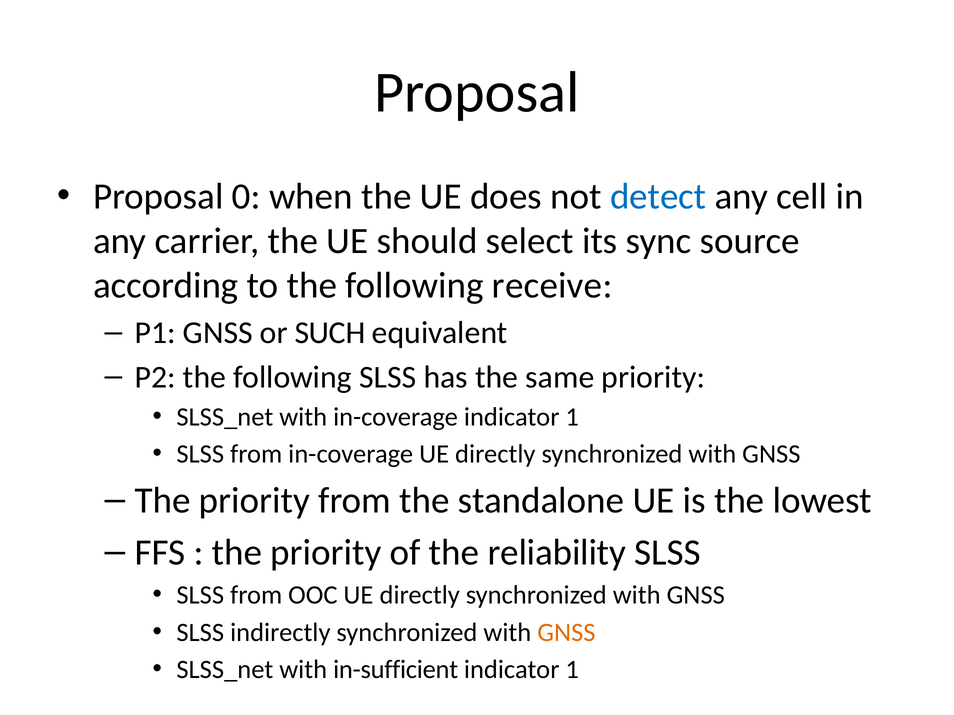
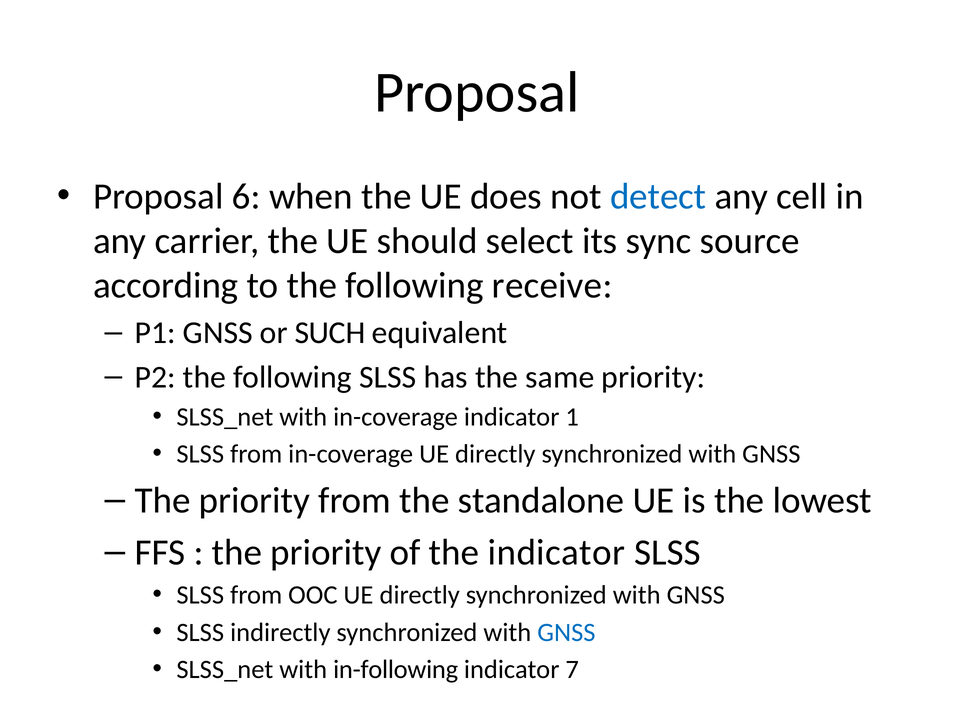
0: 0 -> 6 (246, 197)
the reliability: reliability -> indicator (556, 553)
GNSS colour: orange -> blue (566, 633)
in-sufficient: in-sufficient -> in-following (396, 670)
1: 1 -> 7 (572, 670)
